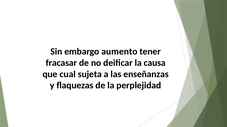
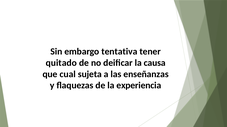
aumento: aumento -> tentativa (119, 52)
fracasar: fracasar -> quitado (61, 63)
perplejidad: perplejidad -> experiencia (139, 86)
